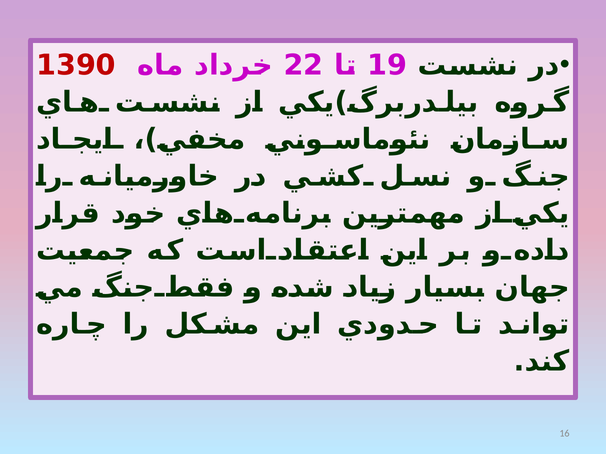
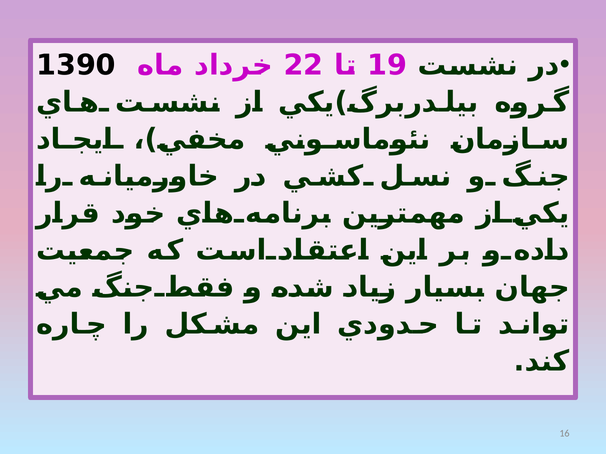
1390 colour: red -> black (76, 65)
